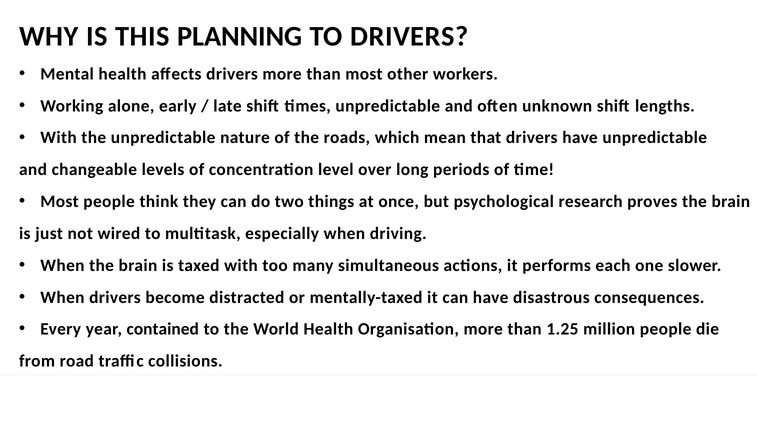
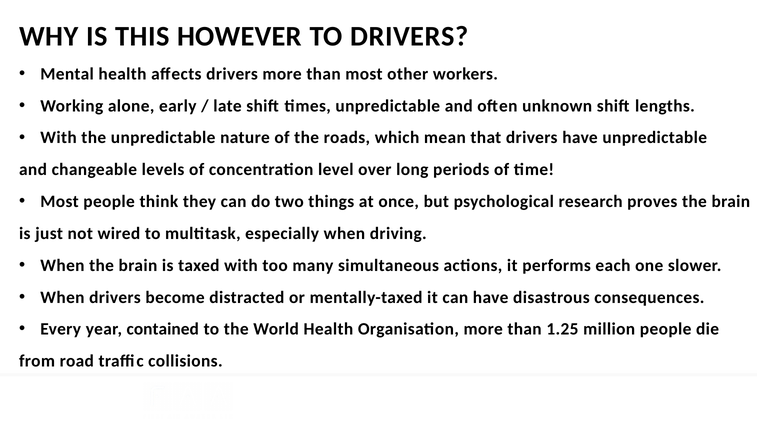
PLANNING: PLANNING -> HOWEVER (240, 36)
